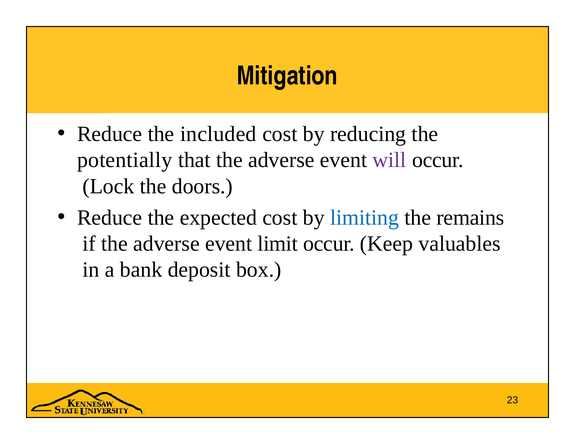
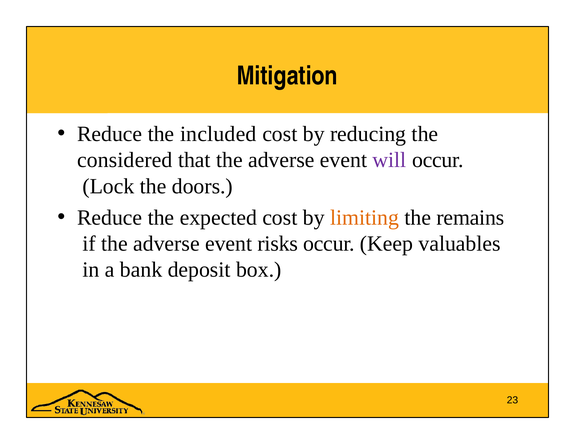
potentially: potentially -> considered (125, 160)
limiting colour: blue -> orange (365, 218)
limit: limit -> risks (278, 244)
